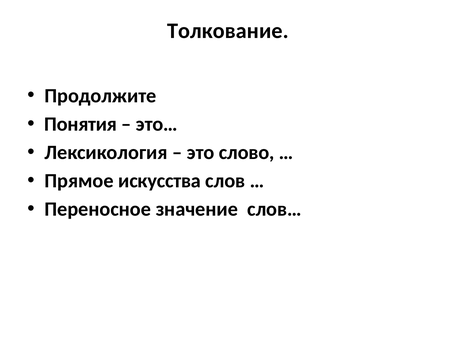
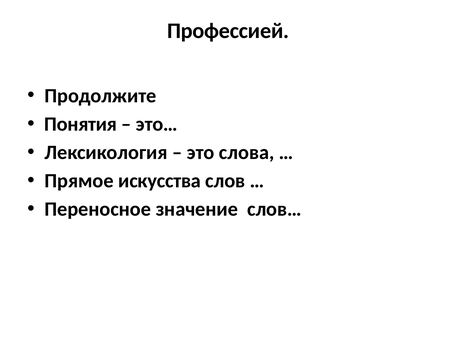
Толкование: Толкование -> Профессией (228, 31)
слово: слово -> слова (247, 152)
